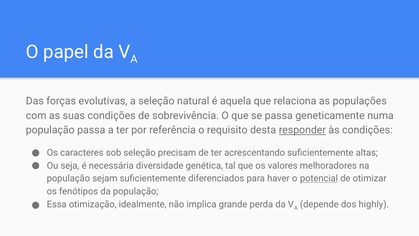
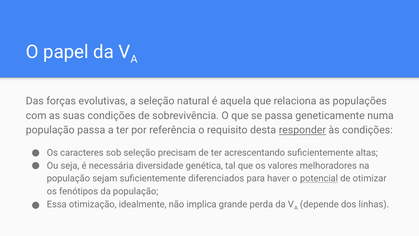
highly: highly -> linhas (374, 204)
